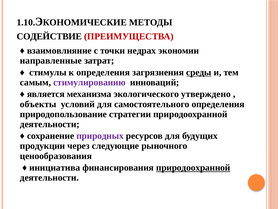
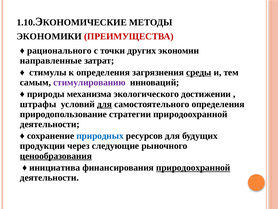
СОДЕЙСТВИЕ: СОДЕЙСТВИЕ -> ЭКОНОМИКИ (49, 36)
взаимовлияние: взаимовлияние -> рационального (59, 51)
недрах: недрах -> других (142, 51)
является: является -> природы (46, 94)
утверждено: утверждено -> достижении (206, 94)
объекты: объекты -> штрафы (38, 104)
для underline: none -> present (104, 104)
природных colour: purple -> blue (100, 136)
ценообразования underline: none -> present (56, 156)
